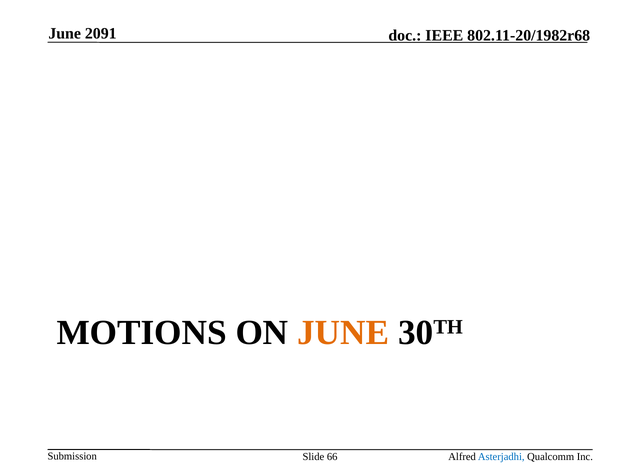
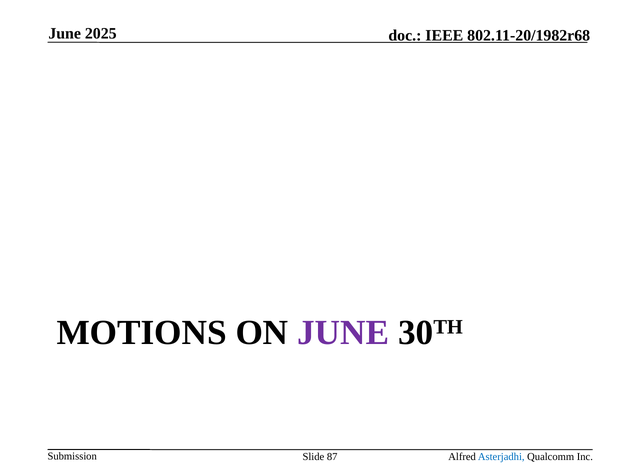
2091: 2091 -> 2025 (101, 34)
JUNE colour: orange -> purple (343, 333)
66: 66 -> 87 (332, 457)
